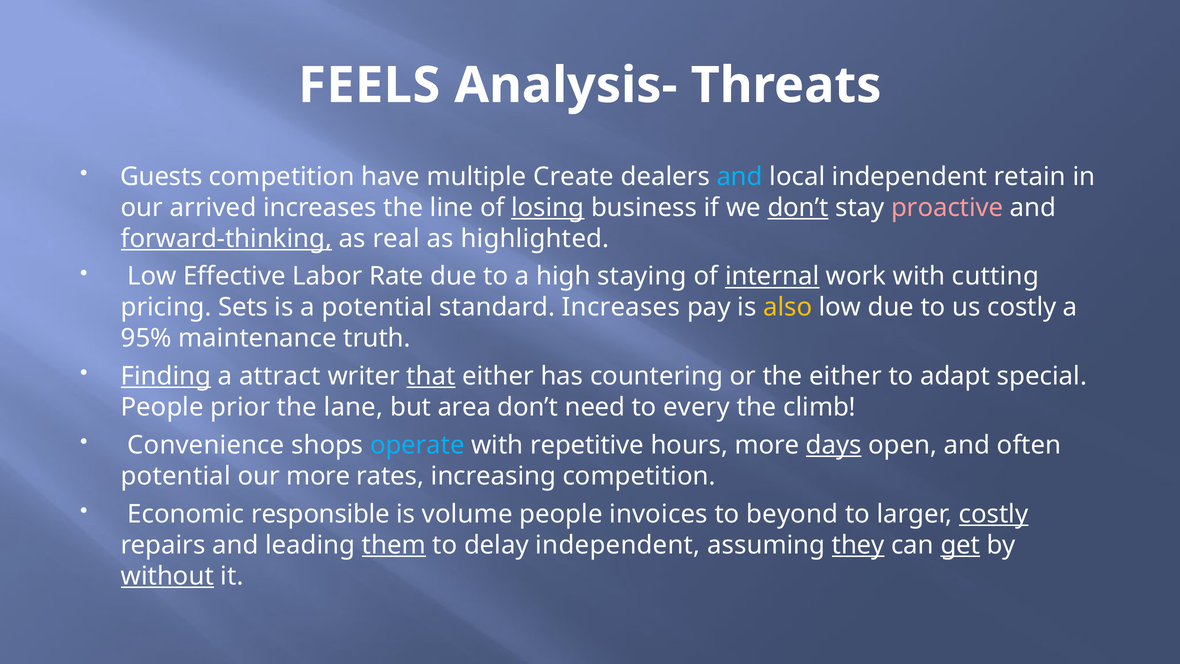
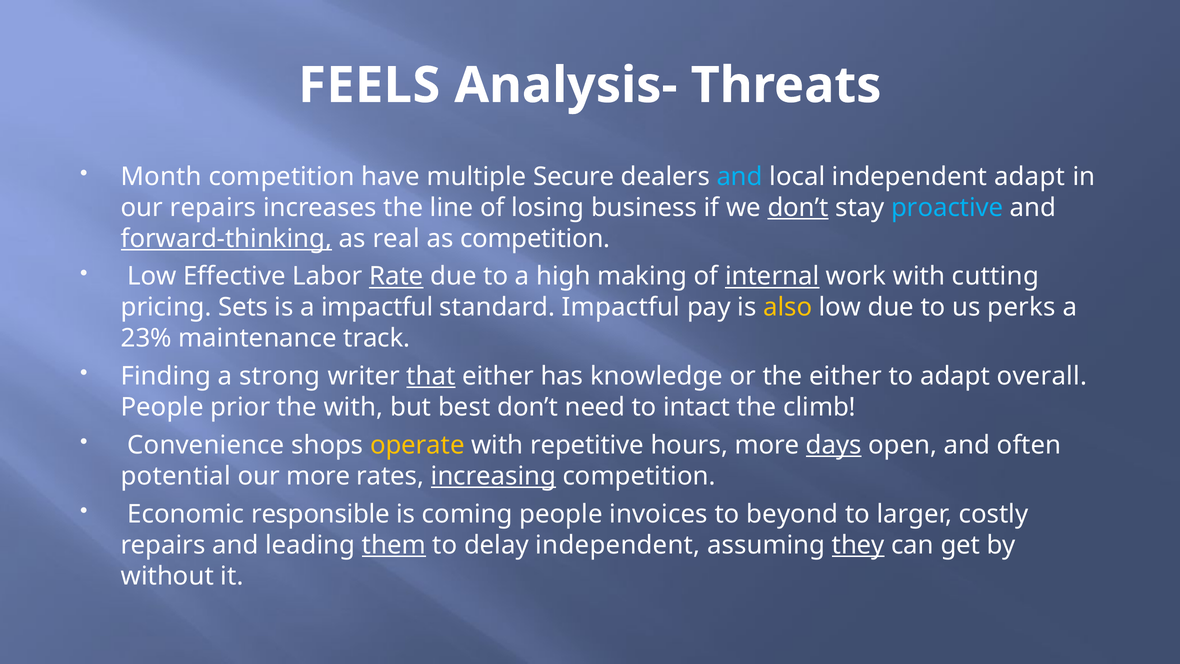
Guests: Guests -> Month (161, 177)
Create: Create -> Secure (574, 177)
independent retain: retain -> adapt (1030, 177)
our arrived: arrived -> repairs (213, 208)
losing underline: present -> none (548, 208)
proactive colour: pink -> light blue (947, 208)
as highlighted: highlighted -> competition (535, 238)
Rate underline: none -> present (396, 276)
staying: staying -> making (642, 276)
a potential: potential -> impactful (377, 307)
standard Increases: Increases -> Impactful (621, 307)
us costly: costly -> perks (1022, 307)
95%: 95% -> 23% (146, 338)
truth: truth -> track (377, 338)
Finding underline: present -> none (166, 376)
attract: attract -> strong (280, 376)
countering: countering -> knowledge (656, 376)
special: special -> overall (1042, 376)
the lane: lane -> with (353, 407)
area: area -> best (464, 407)
every: every -> intact (697, 407)
operate colour: light blue -> yellow (417, 445)
increasing underline: none -> present (493, 476)
volume: volume -> coming (467, 514)
costly underline: present -> none (994, 514)
get underline: present -> none (960, 545)
without underline: present -> none (167, 576)
